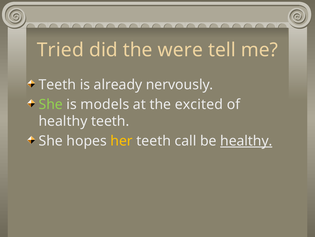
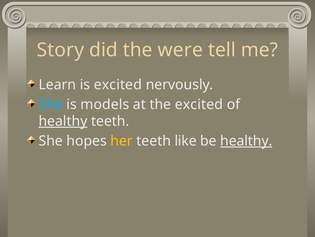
Tried: Tried -> Story (60, 50)
Teeth: Teeth -> Learn (57, 84)
is already: already -> excited (118, 84)
She colour: light green -> light blue (51, 104)
healthy underline: none -> present (63, 121)
call: call -> like (186, 140)
